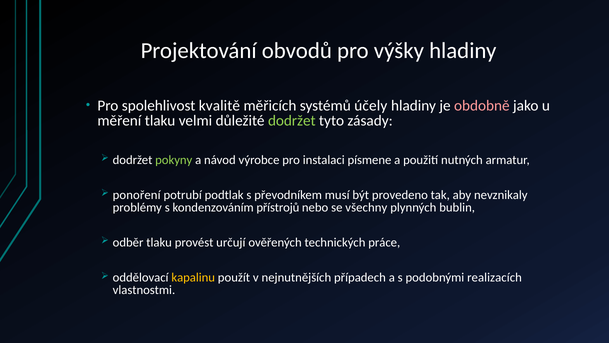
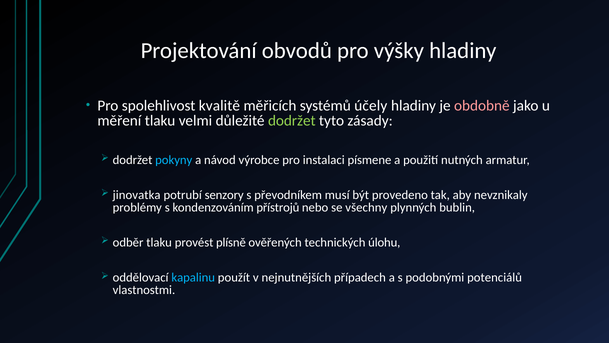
pokyny colour: light green -> light blue (174, 160)
ponoření: ponoření -> jinovatka (137, 195)
podtlak: podtlak -> senzory (224, 195)
určují: určují -> plísně (231, 242)
práce: práce -> úlohu (384, 242)
kapalinu colour: yellow -> light blue (193, 277)
realizacích: realizacích -> potenciálů (495, 277)
